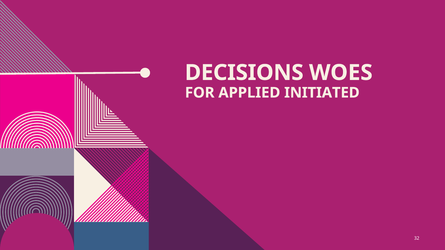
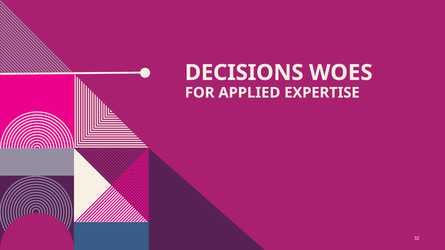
INITIATED: INITIATED -> EXPERTISE (322, 93)
